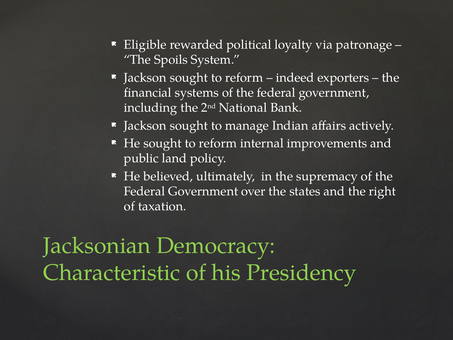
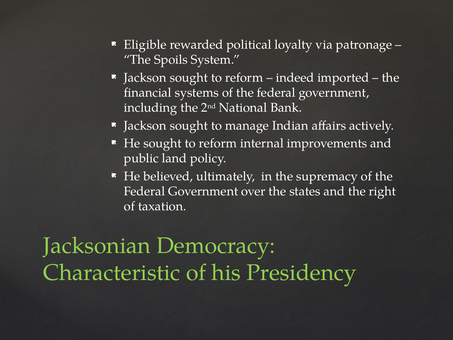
exporters: exporters -> imported (343, 78)
